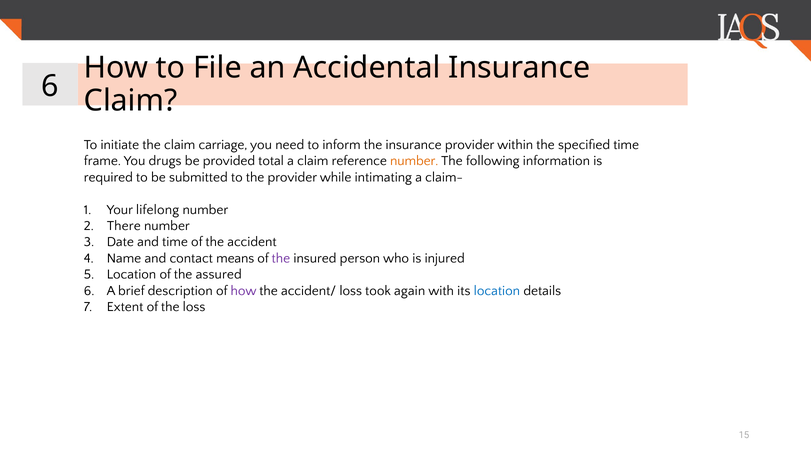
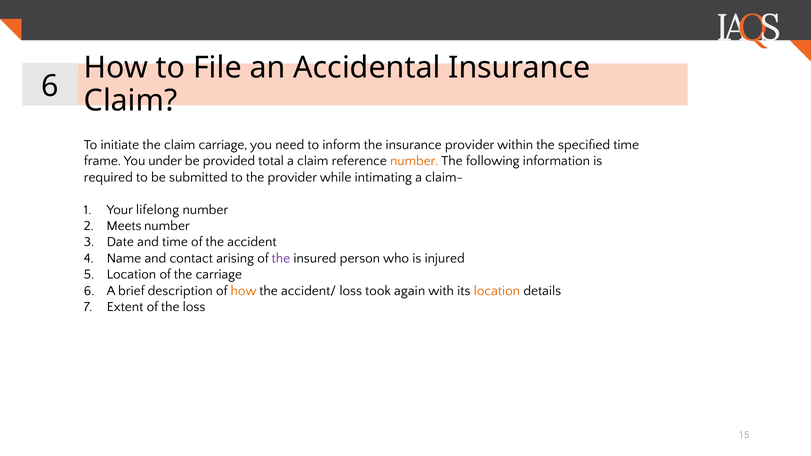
drugs: drugs -> under (165, 161)
There: There -> Meets (124, 226)
means: means -> arising (235, 258)
the assured: assured -> carriage (219, 274)
how colour: purple -> orange (244, 291)
location colour: blue -> orange (497, 291)
